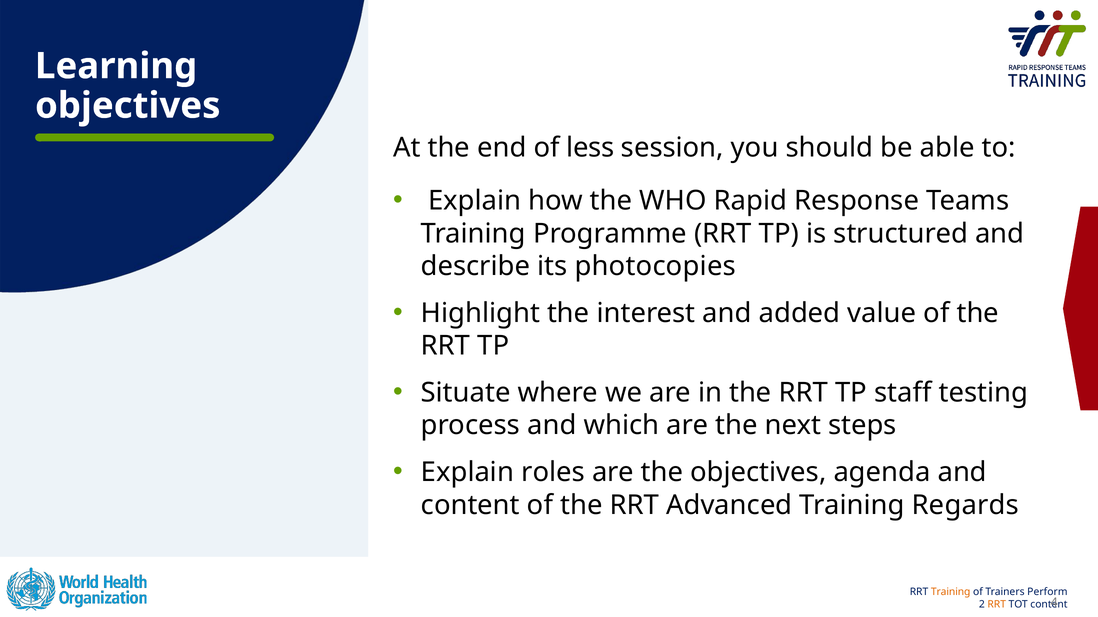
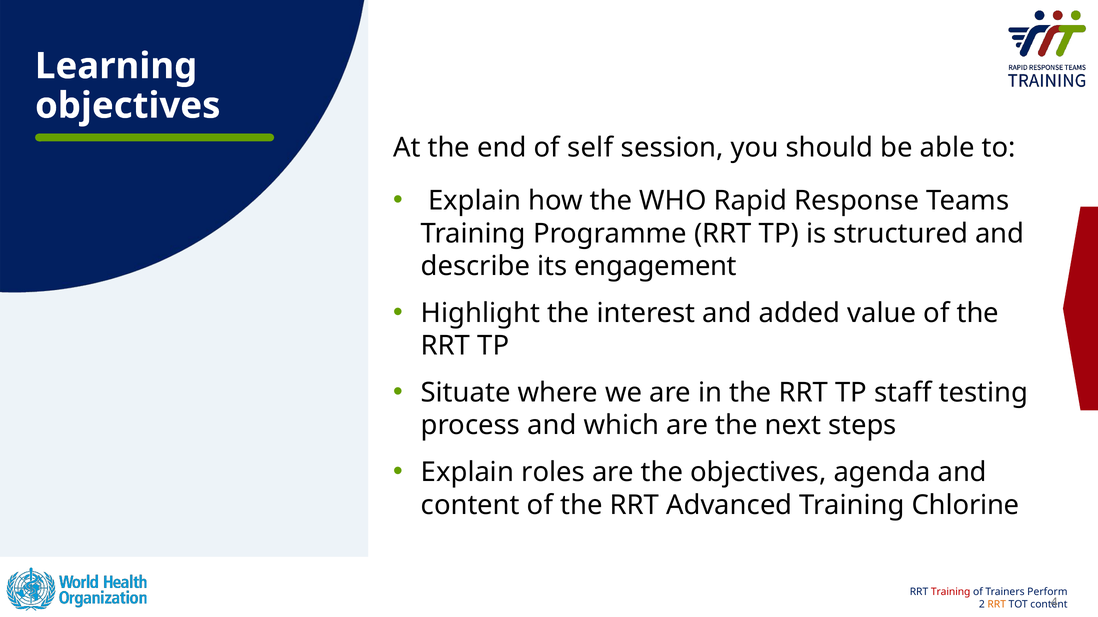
less: less -> self (590, 148)
photocopies: photocopies -> engagement (655, 267)
Regards: Regards -> Chlorine (966, 505)
Training colour: orange -> red (951, 592)
